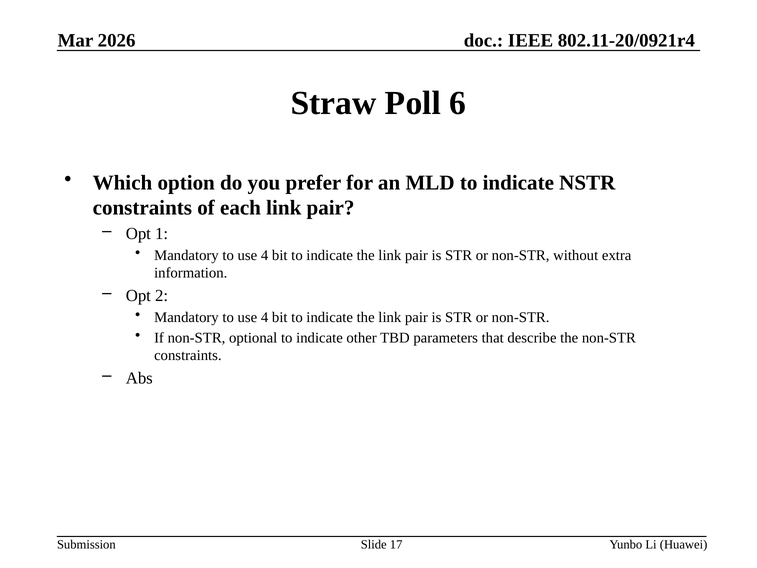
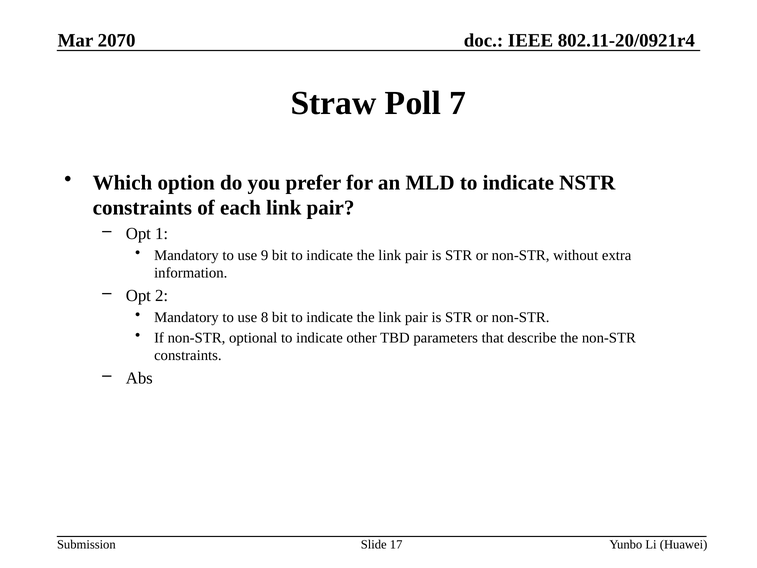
2026: 2026 -> 2070 (117, 40)
6: 6 -> 7 (458, 103)
4: 4 -> 9 (265, 255)
4: 4 -> 8 (265, 317)
